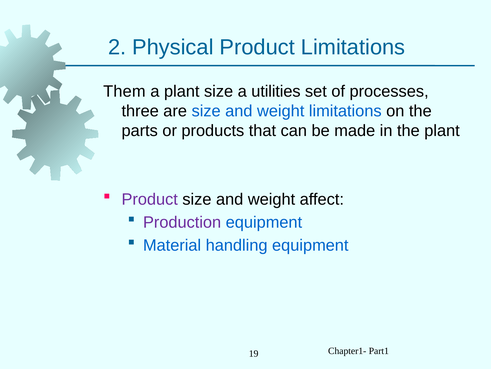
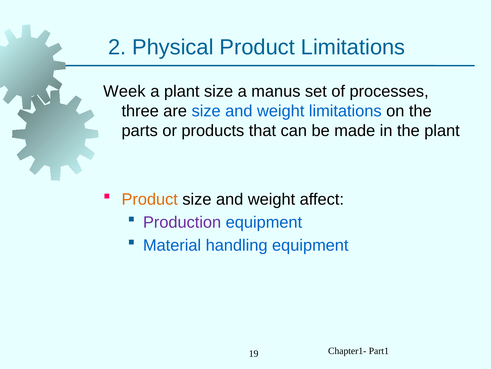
Them: Them -> Week (124, 91)
utilities: utilities -> manus (276, 91)
Product colour: purple -> orange (150, 199)
